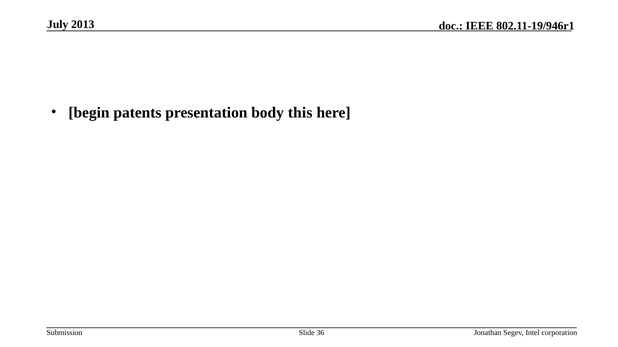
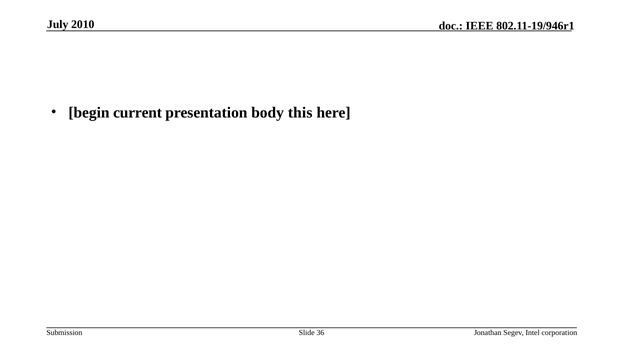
2013: 2013 -> 2010 (83, 25)
patents: patents -> current (138, 113)
